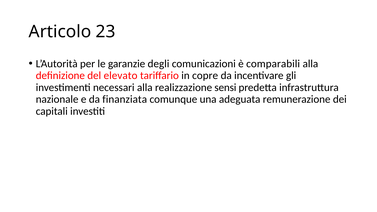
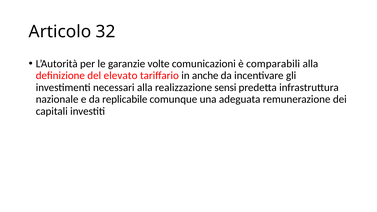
23: 23 -> 32 (106, 32)
degli: degli -> volte (159, 64)
copre: copre -> anche (205, 76)
finanziata: finanziata -> replicabile (125, 99)
